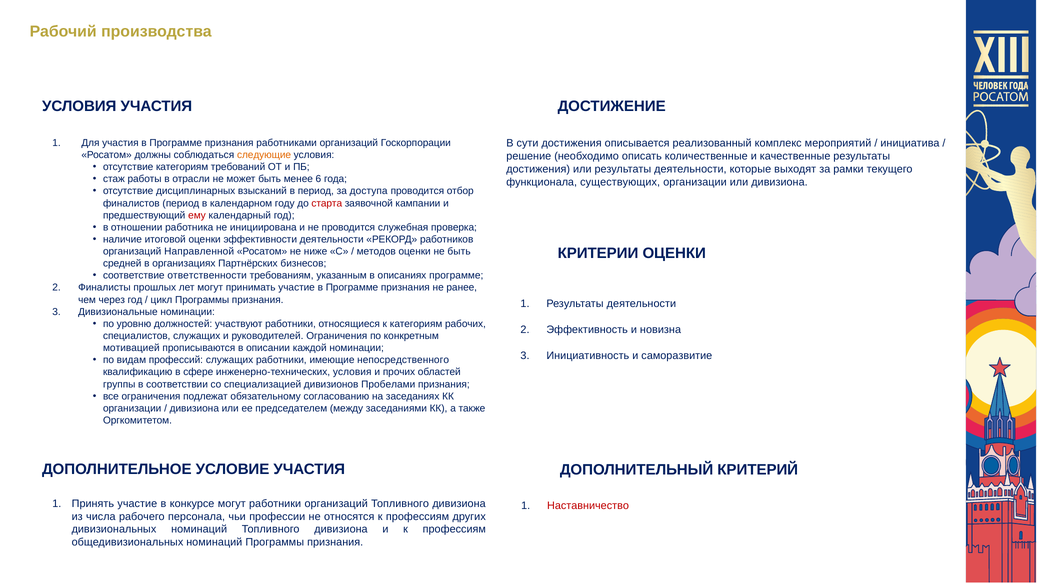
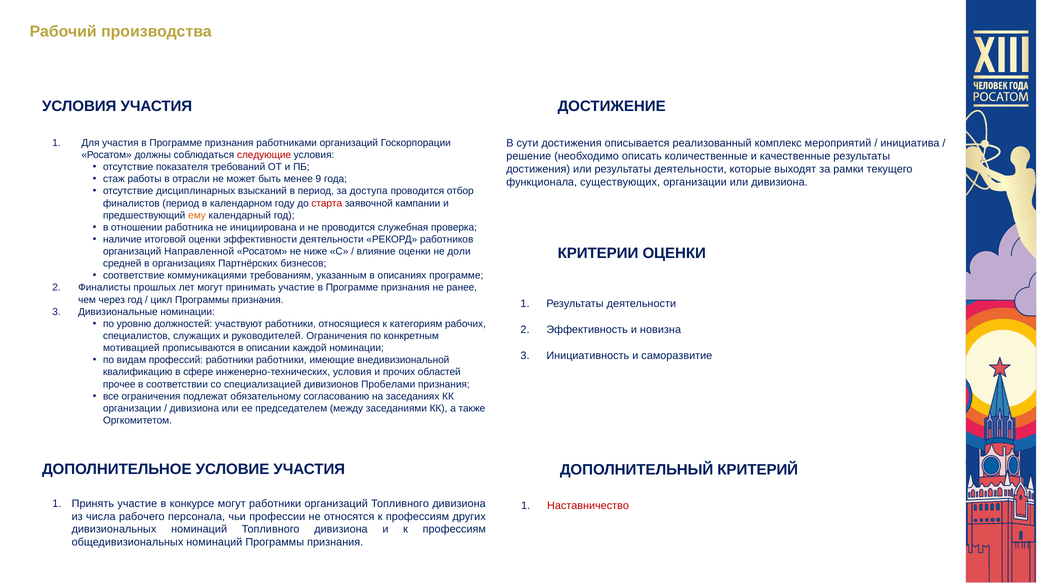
следующие colour: orange -> red (264, 155)
отсутствие категориям: категориям -> показателя (182, 167)
6: 6 -> 9 (318, 179)
ему colour: red -> orange (197, 215)
методов: методов -> влияние (376, 252)
не быть: быть -> доли (459, 252)
ответственности: ответственности -> коммуникациями (207, 276)
профессий служащих: служащих -> работники (230, 360)
непосредственного: непосредственного -> внедивизиональной (403, 360)
группы: группы -> прочее (119, 384)
